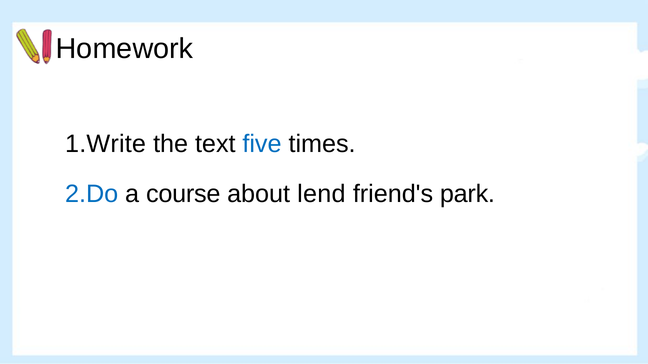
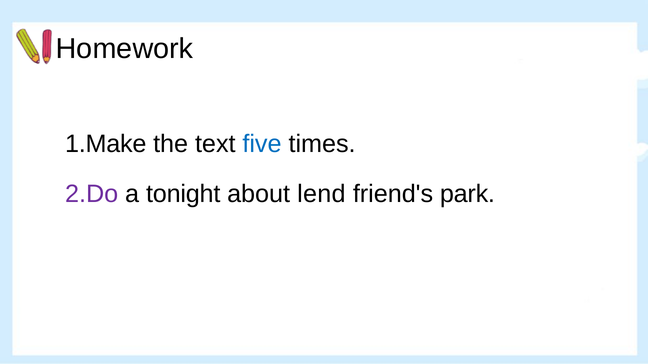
1.Write: 1.Write -> 1.Make (106, 144)
2.Do colour: blue -> purple (92, 194)
course: course -> tonight (183, 194)
